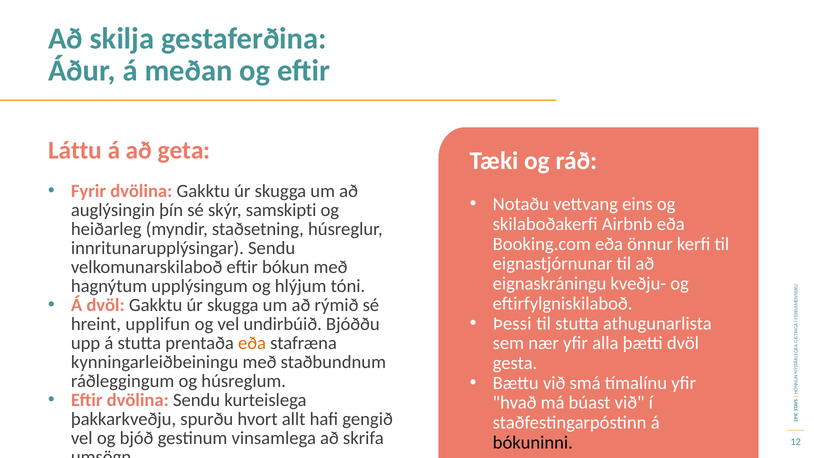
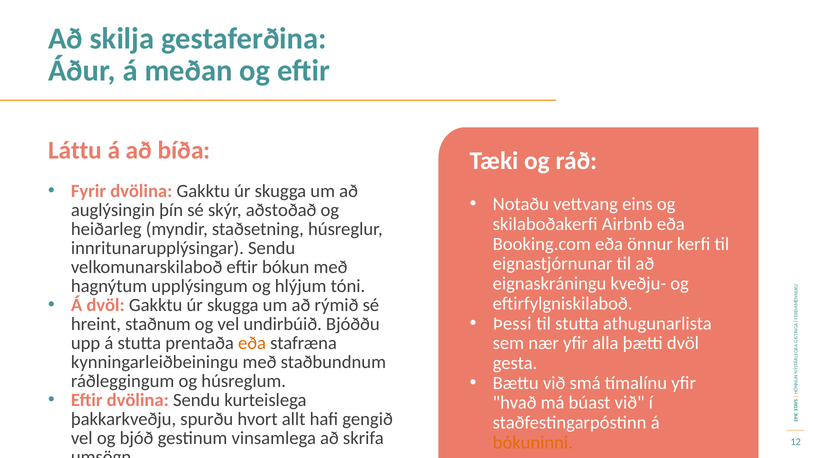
geta: geta -> bíða (184, 150)
samskipti: samskipti -> aðstoðað (281, 210)
upplifun: upplifun -> staðnum (158, 324)
bókuninni colour: black -> orange (533, 442)
